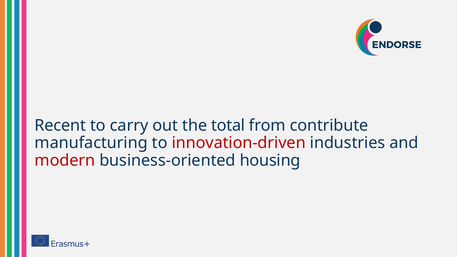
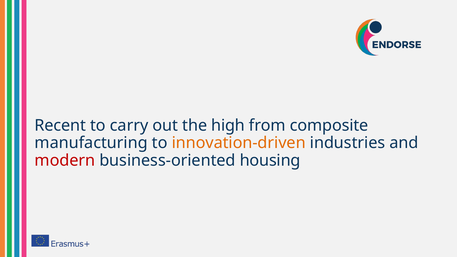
total: total -> high (228, 126)
contribute: contribute -> composite (329, 126)
innovation-driven colour: red -> orange (239, 143)
